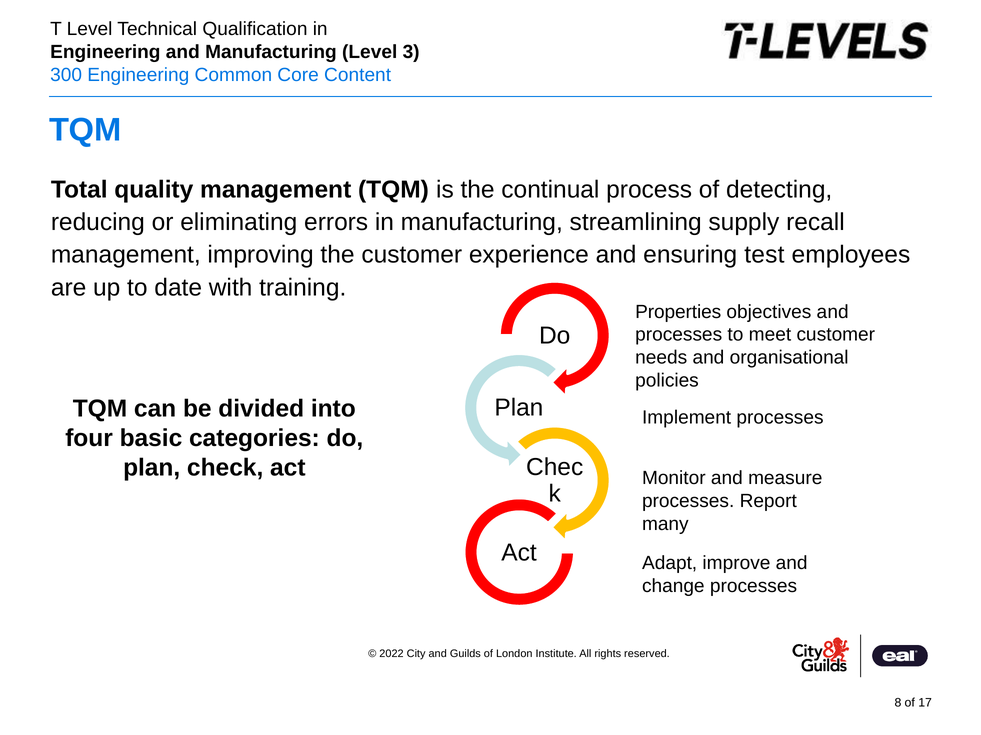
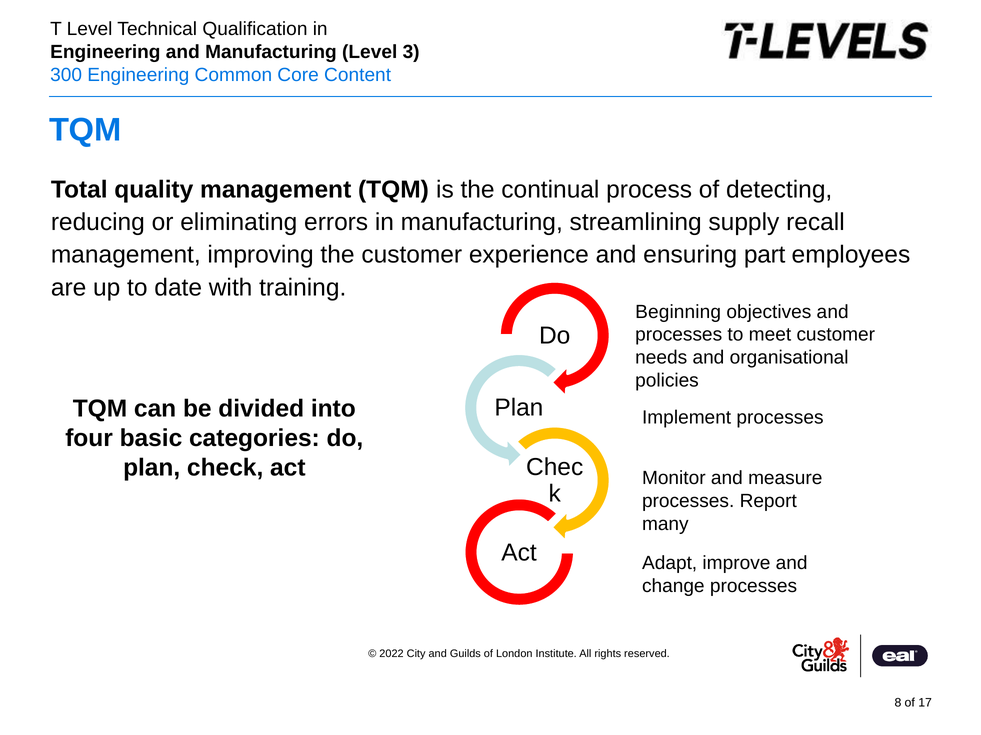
test: test -> part (765, 255)
Properties: Properties -> Beginning (678, 312)
